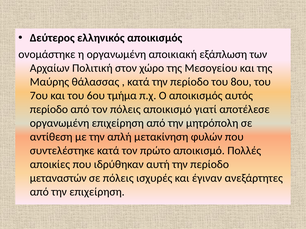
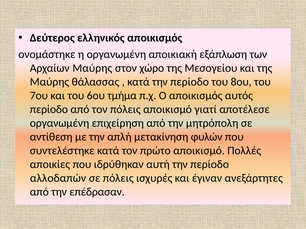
Αρχαίων Πολιτική: Πολιτική -> Μαύρης (92, 68)
μεταναστών: μεταναστών -> αλλοδαπών (58, 178)
την επιχείρηση: επιχείρηση -> επέδρασαν (97, 192)
